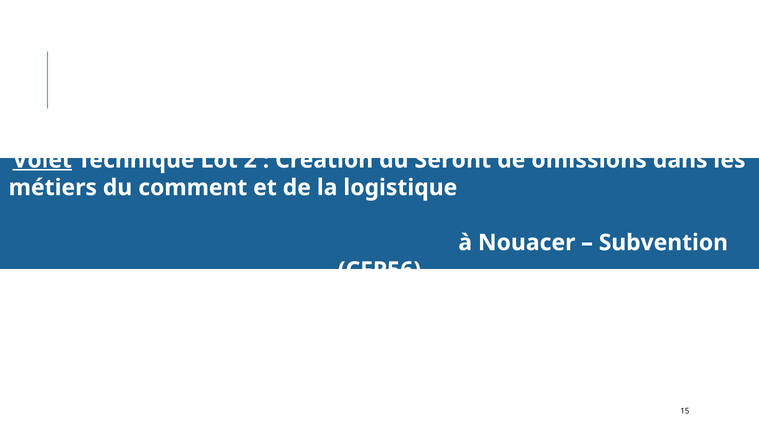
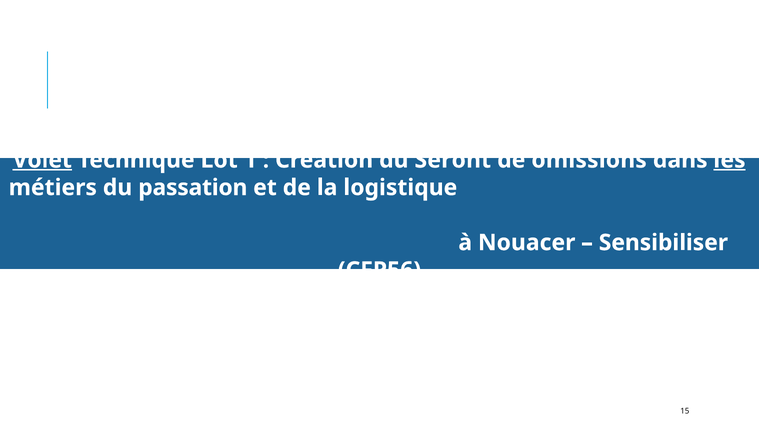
2: 2 -> 1 (250, 160)
les underline: none -> present (730, 160)
comment: comment -> passation (193, 188)
Subvention: Subvention -> Sensibiliser (663, 243)
